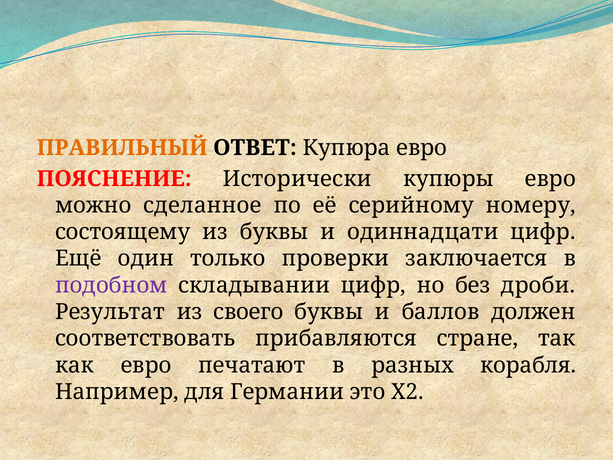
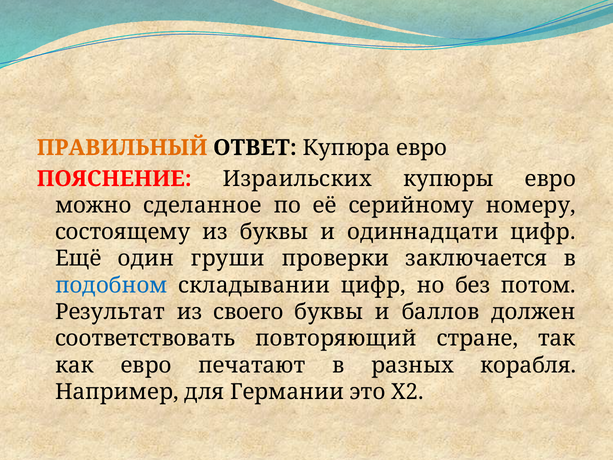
Исторически: Исторически -> Израильских (297, 179)
только: только -> груши (228, 259)
подобном colour: purple -> blue (111, 285)
дроби: дроби -> потом (538, 285)
прибавляются: прибавляются -> повторяющий (336, 338)
